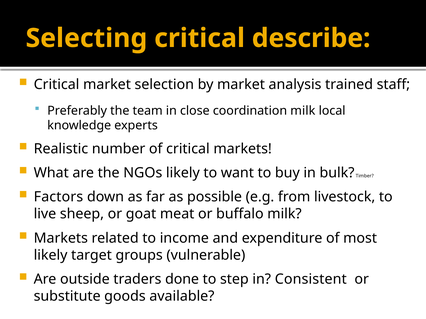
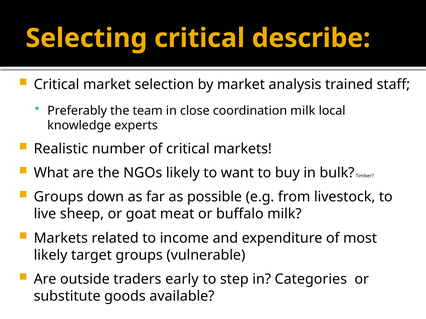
Factors: Factors -> Groups (58, 197)
done: done -> early (182, 280)
Consistent: Consistent -> Categories (311, 280)
